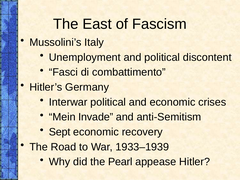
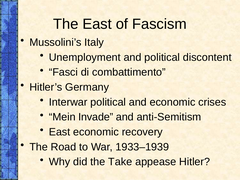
Sept: Sept -> East (60, 132)
Pearl: Pearl -> Take (120, 162)
